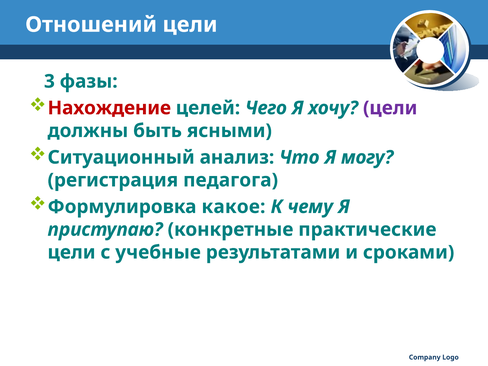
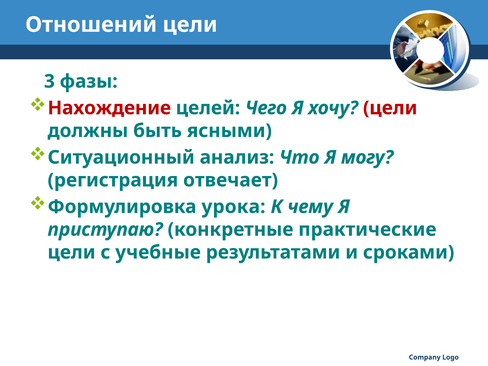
цели colour: purple -> red (390, 108)
педагога: педагога -> отвечает (231, 180)
какое: какое -> урока (233, 207)
